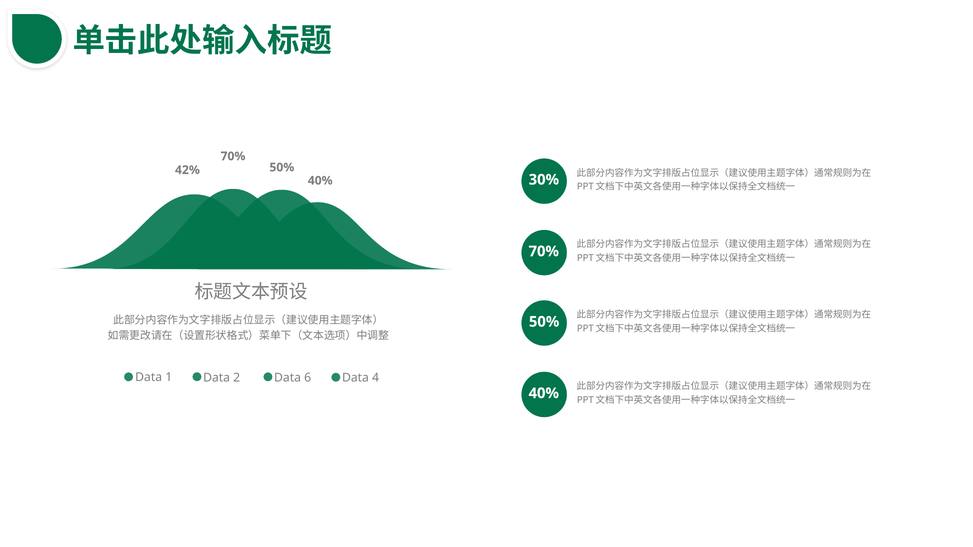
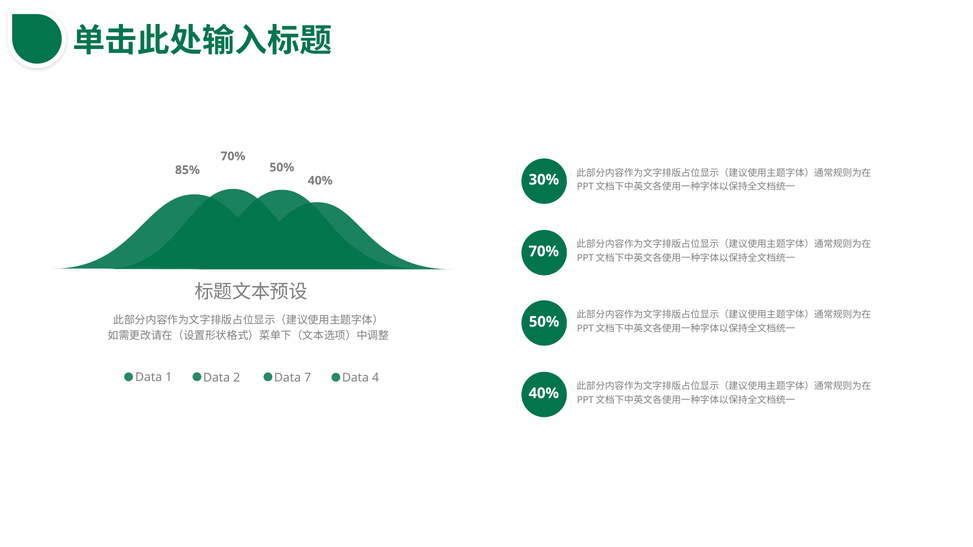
42%: 42% -> 85% (187, 170)
6: 6 -> 7 (308, 378)
